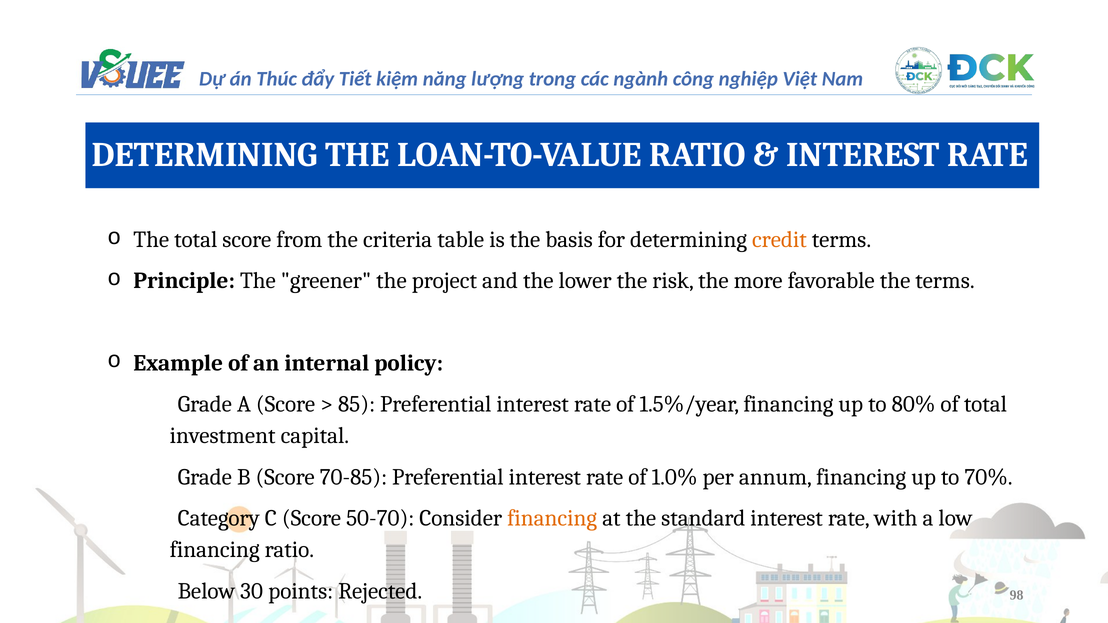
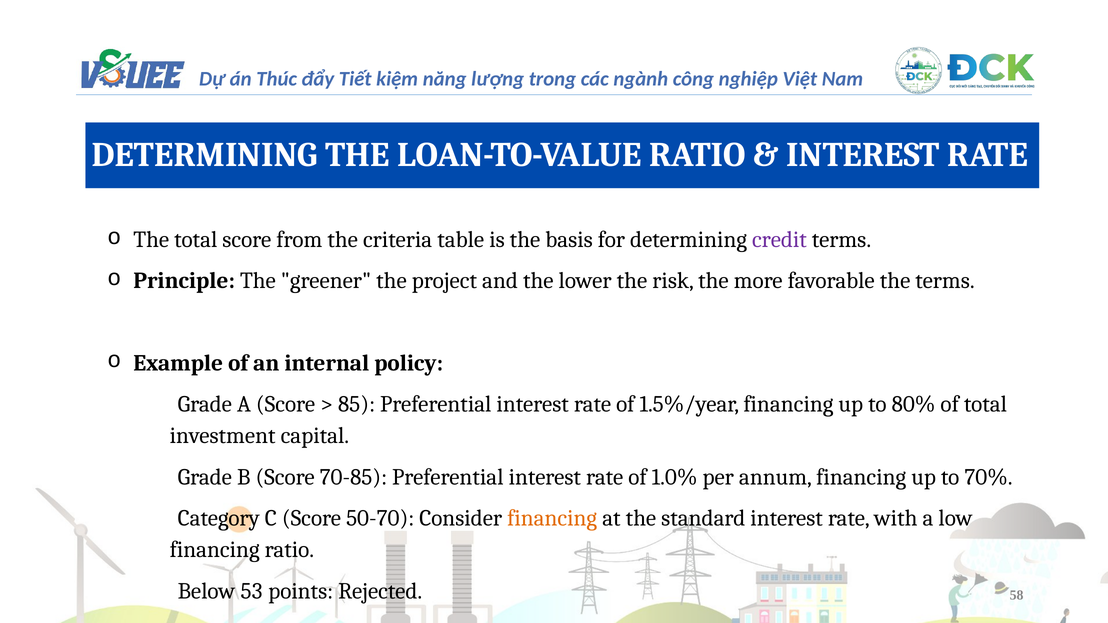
credit colour: orange -> purple (779, 240)
30: 30 -> 53 (252, 591)
98: 98 -> 58 (1017, 595)
